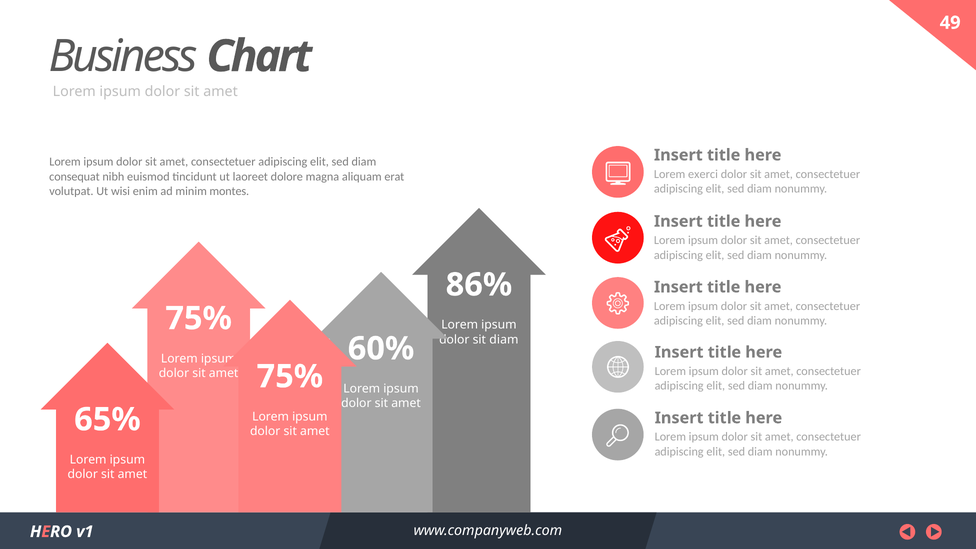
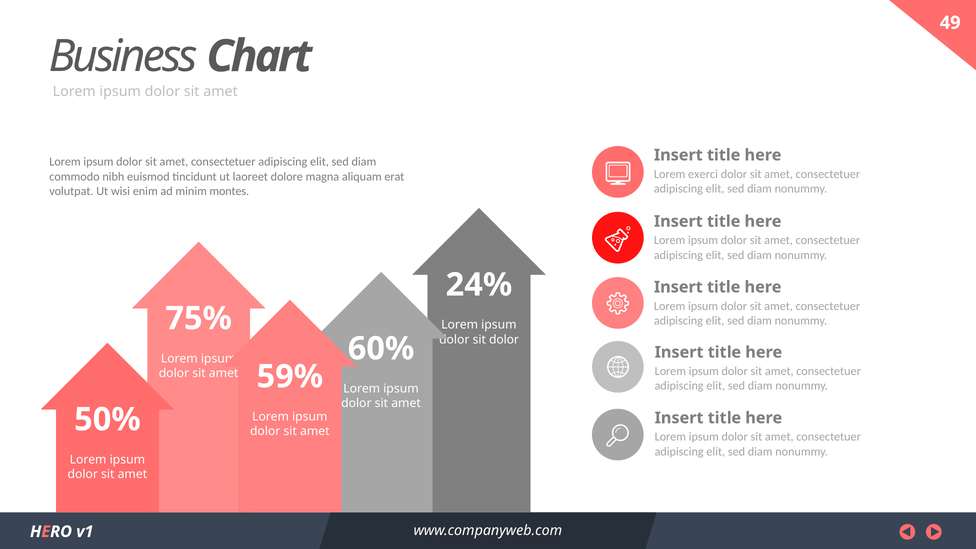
consequat: consequat -> commodo (74, 176)
86%: 86% -> 24% (479, 285)
sit diam: diam -> dolor (504, 339)
75%: 75% -> 59% (290, 377)
65%: 65% -> 50% (107, 420)
